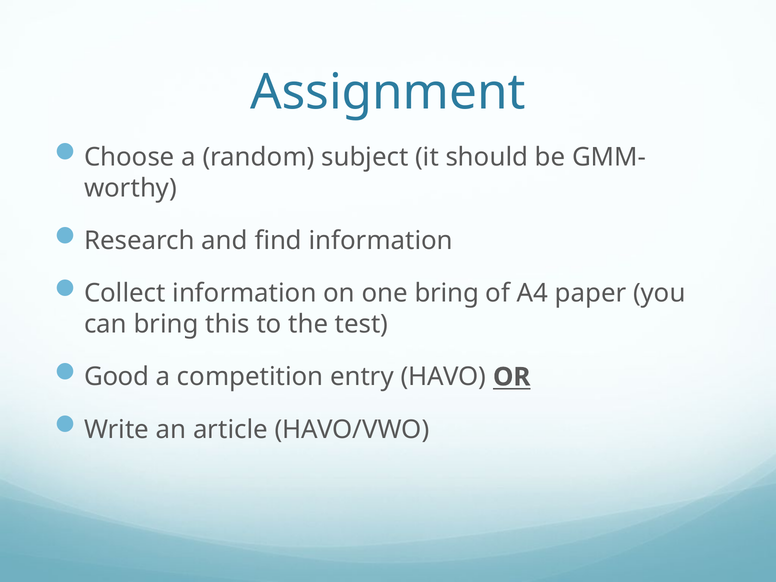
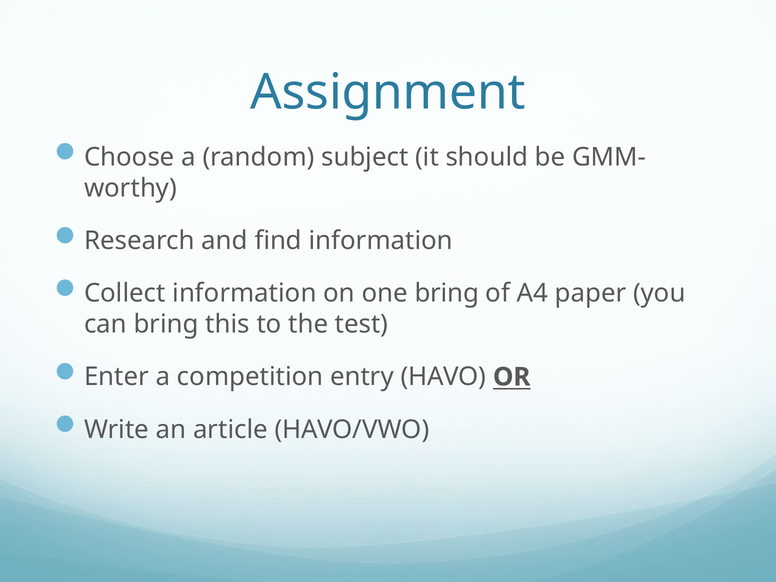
Good: Good -> Enter (117, 377)
